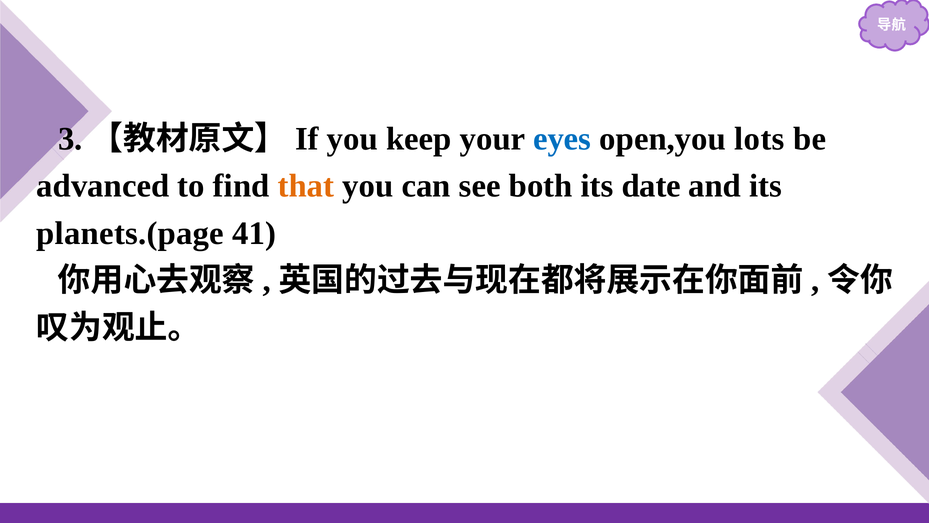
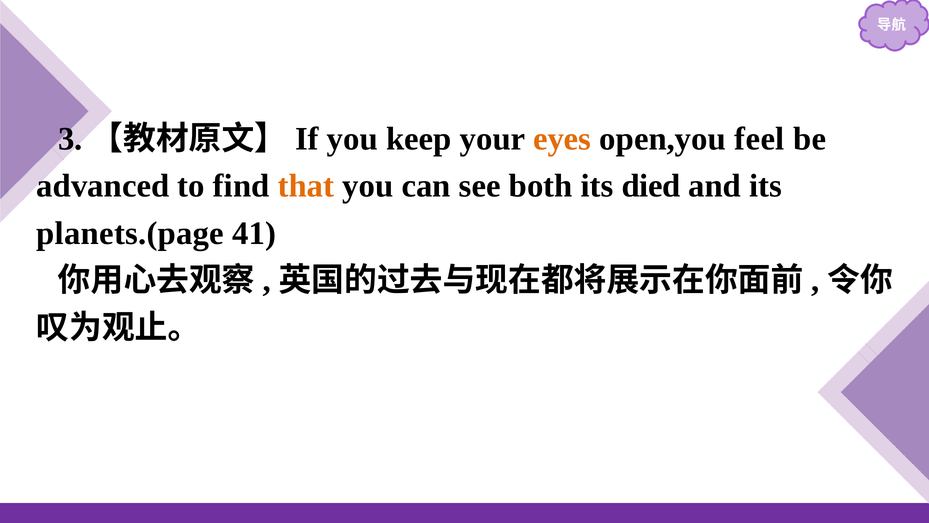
eyes colour: blue -> orange (562, 139)
lots: lots -> feel (759, 139)
date: date -> died (651, 186)
